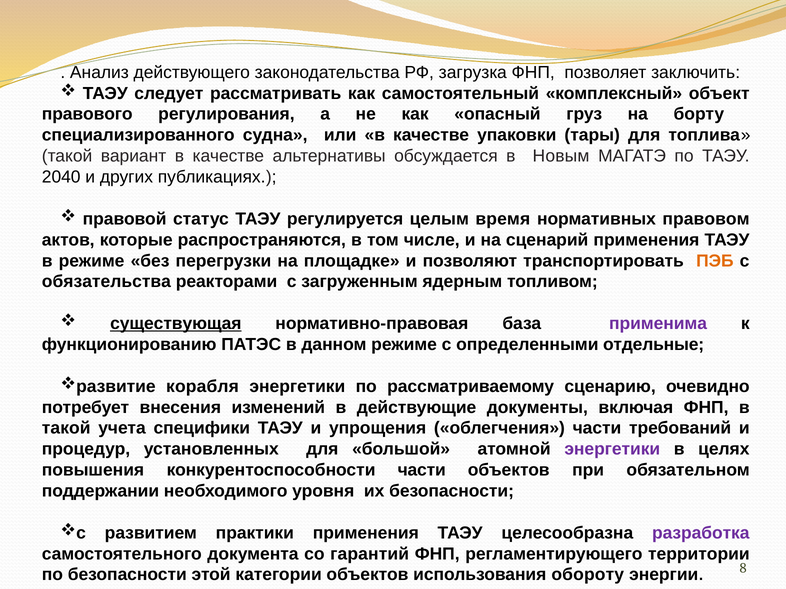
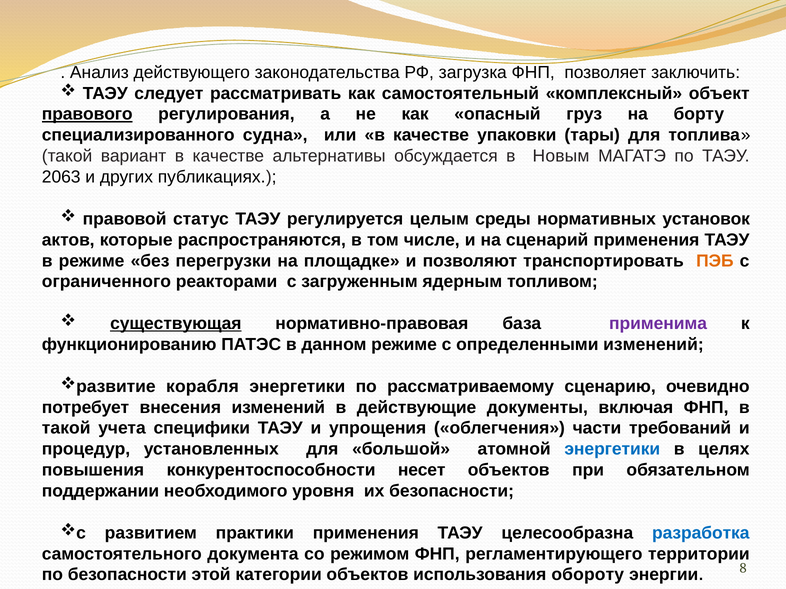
правового underline: none -> present (87, 114)
2040: 2040 -> 2063 (61, 177)
время: время -> среды (503, 219)
правовом: правовом -> установок (706, 219)
обязательства: обязательства -> ограниченного (106, 282)
определенными отдельные: отдельные -> изменений (653, 345)
энергетики colour: purple -> blue (612, 450)
конкурентоспособности части: части -> несет (422, 470)
разработка colour: purple -> blue (701, 533)
гарантий: гарантий -> режимом (370, 554)
